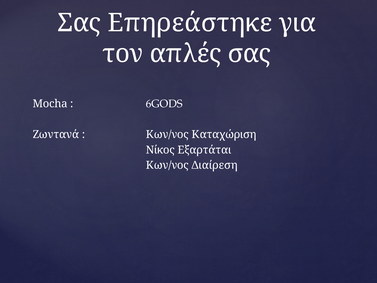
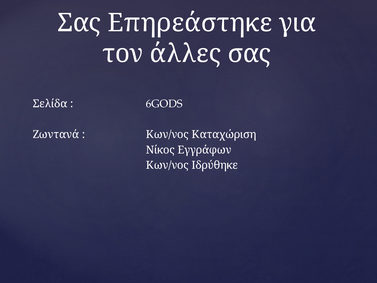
απλές: απλές -> άλλες (185, 54)
Mocha: Mocha -> Σελίδα (50, 104)
Εξαρτάται: Εξαρτάται -> Εγγράφων (204, 150)
Διαίρεση: Διαίρεση -> Ιδρύθηκε (215, 165)
